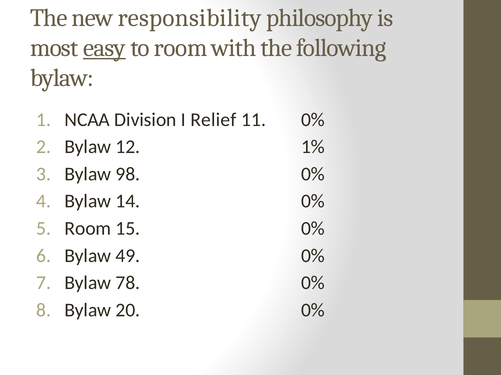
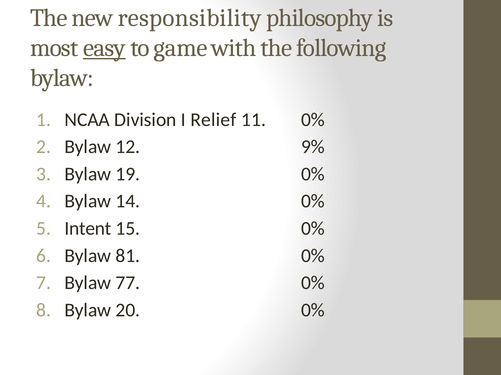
to room: room -> game (181, 48)
1%: 1% -> 9% (313, 147)
98: 98 -> 19 (128, 174)
Room: Room -> Intent (88, 229)
49: 49 -> 81 (128, 256)
78: 78 -> 77 (128, 283)
